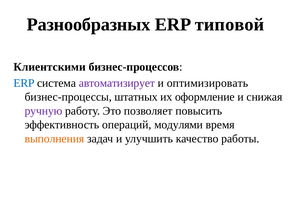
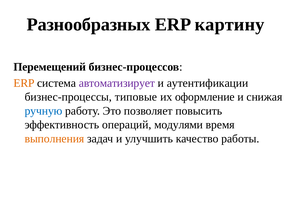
типовой: типовой -> картину (230, 24)
Клиентскими: Клиентскими -> Перемещений (50, 67)
ERP colour: blue -> orange (24, 83)
оптимизировать: оптимизировать -> аутентификации (208, 83)
штатных: штатных -> типовые (136, 97)
ручную colour: purple -> blue (43, 111)
